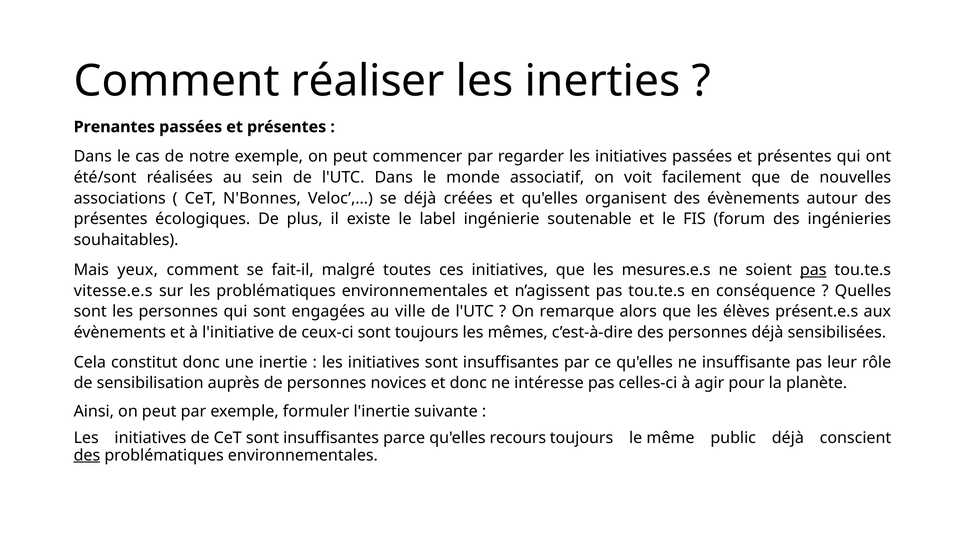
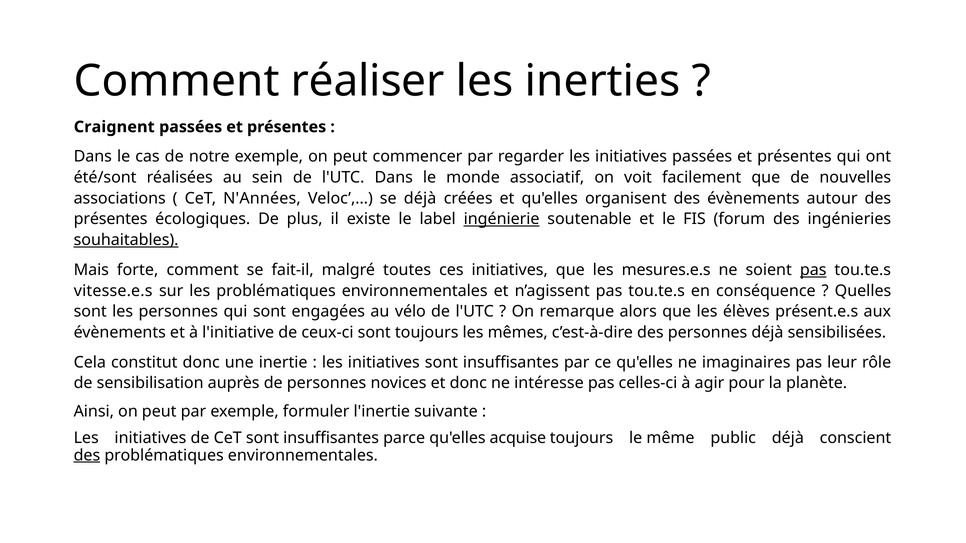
Prenantes: Prenantes -> Craignent (114, 127)
N'Bonnes: N'Bonnes -> N'Années (262, 198)
ingénierie underline: none -> present (502, 219)
souhaitables underline: none -> present (126, 240)
yeux: yeux -> forte (138, 270)
ville: ville -> vélo (410, 312)
insuffisante: insuffisante -> imaginaires (746, 363)
recours: recours -> acquise (518, 438)
